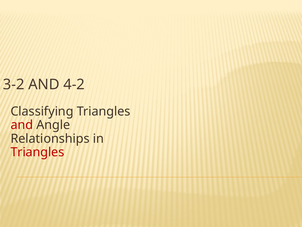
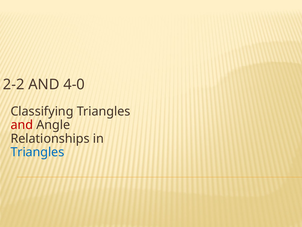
3-2: 3-2 -> 2-2 (14, 84)
4-2: 4-2 -> 4-0 (74, 84)
Triangles colour: red -> blue (37, 152)
